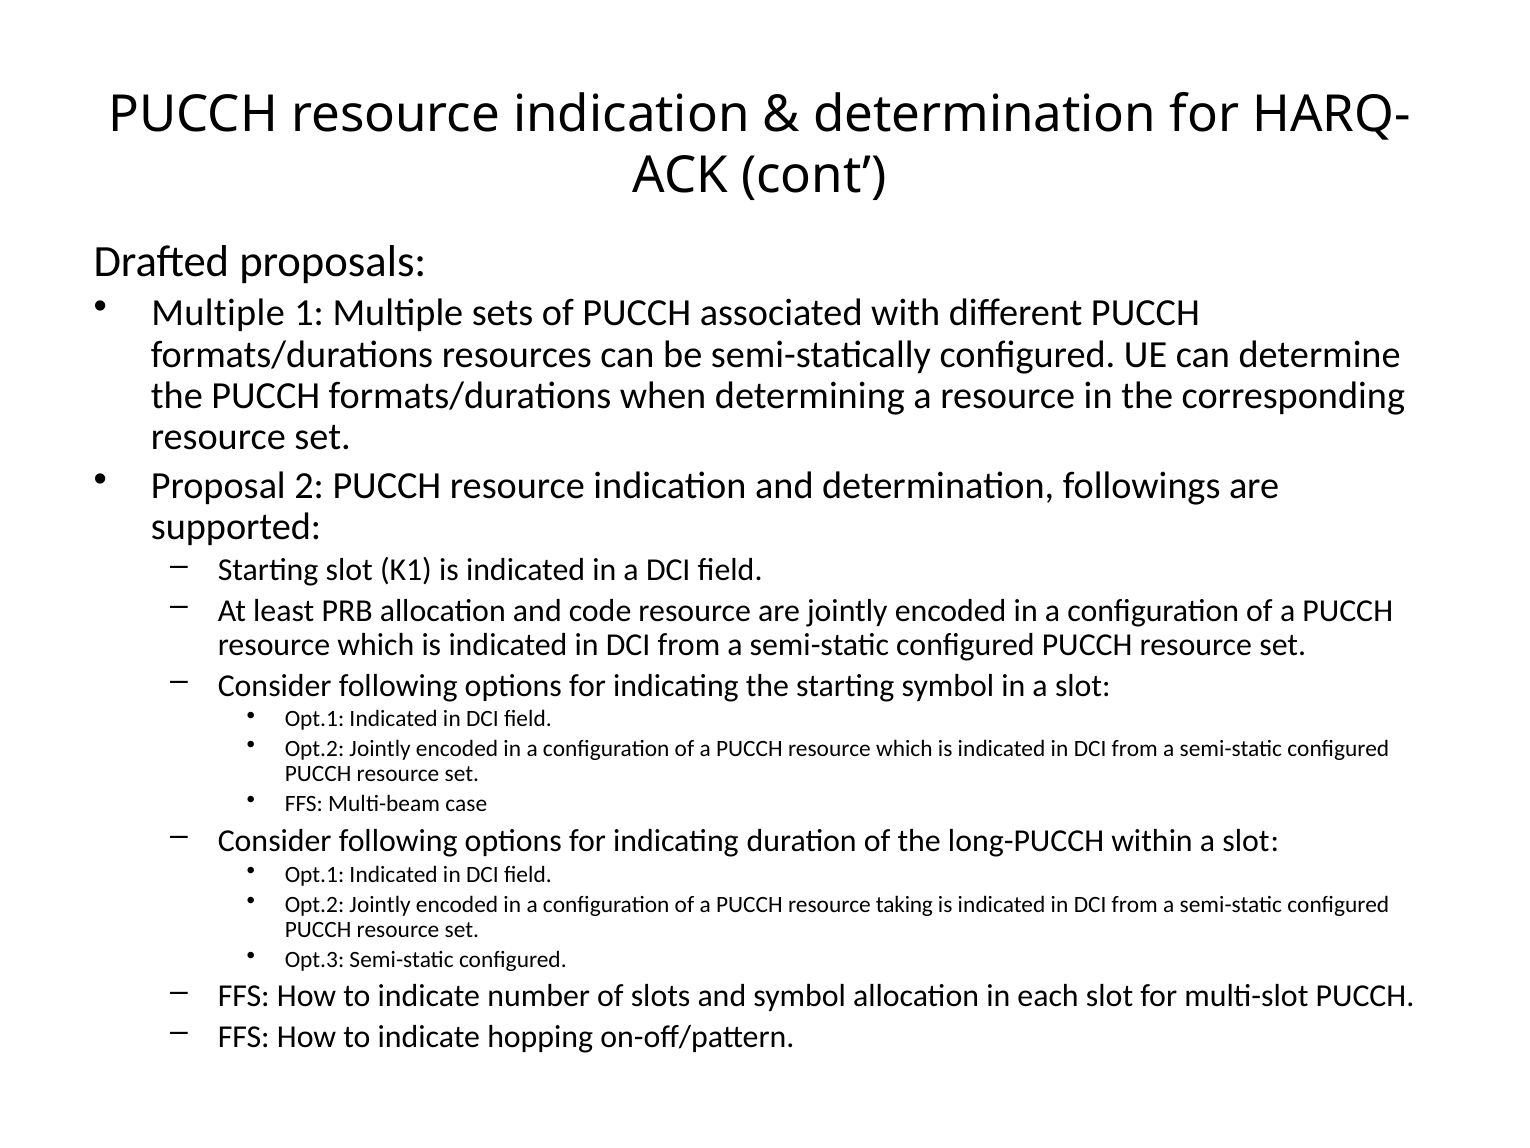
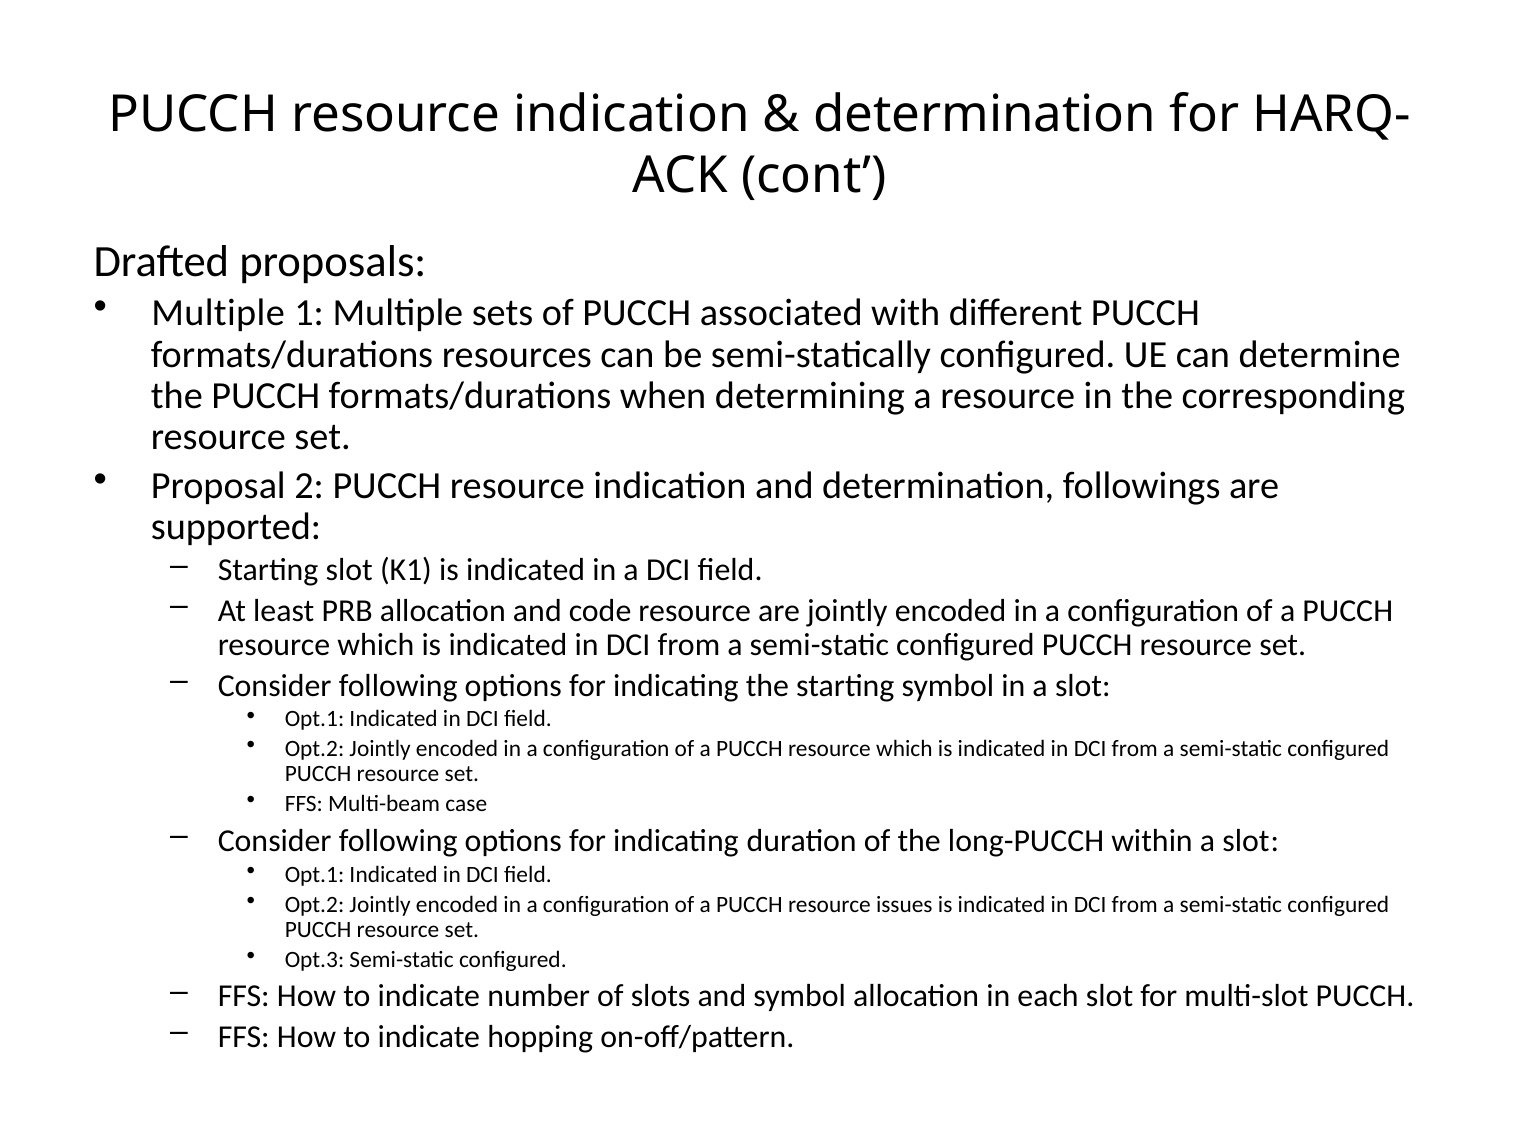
taking: taking -> issues (904, 904)
